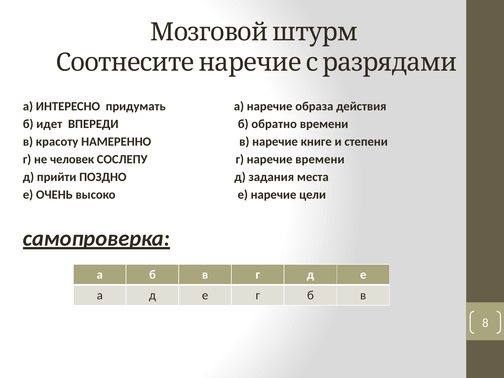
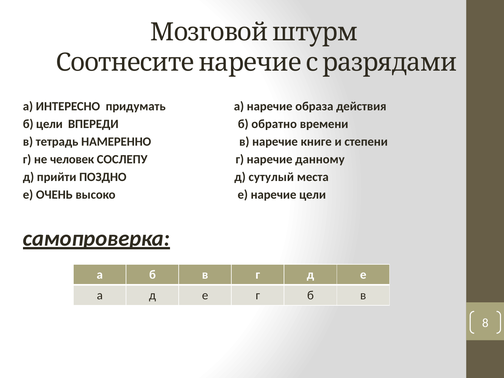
б идет: идет -> цели (49, 124)
красоту: красоту -> тетрадь (57, 142)
наречие времени: времени -> данному (320, 159)
задания: задания -> сутулый (271, 177)
